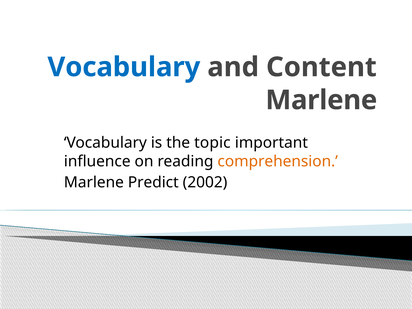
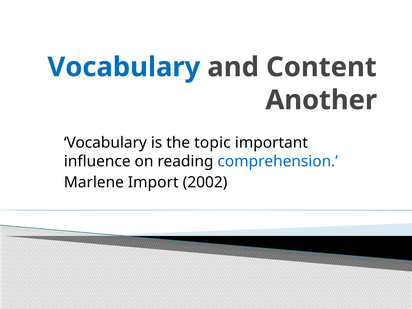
Marlene: Marlene -> Another (321, 100)
comprehension colour: orange -> blue (278, 161)
Predict: Predict -> Import (153, 182)
